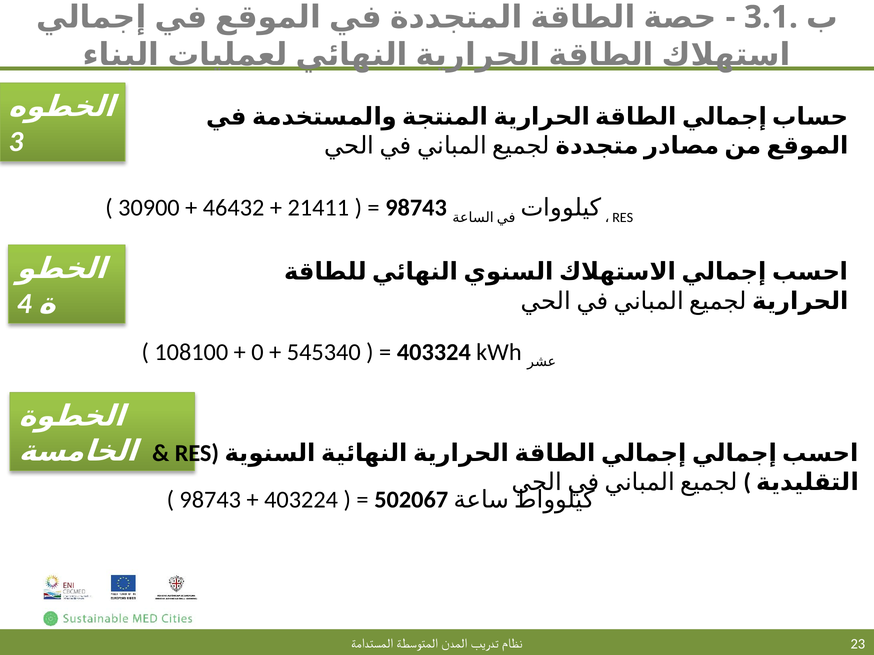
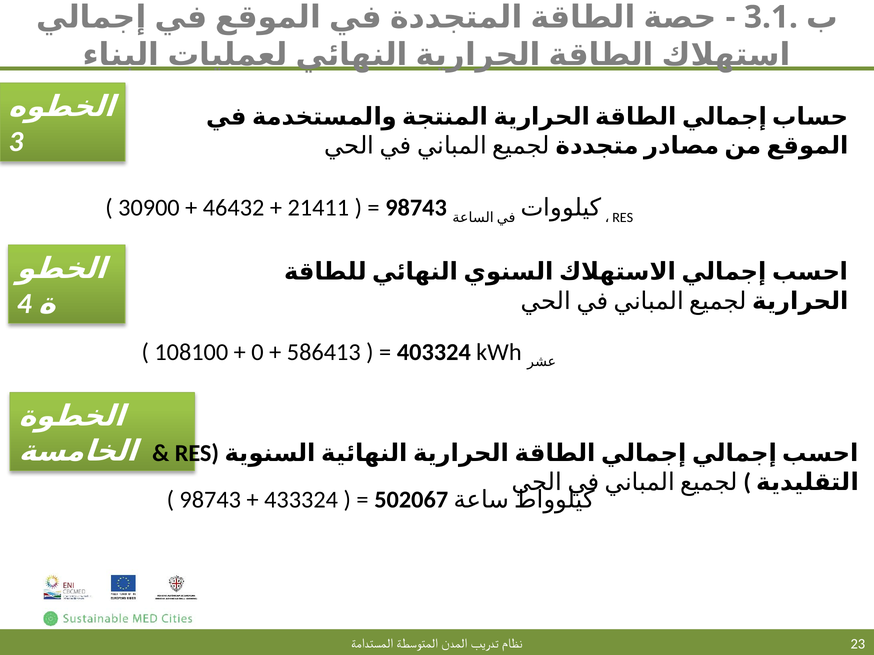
545340: 545340 -> 586413 (324, 352)
403224: 403224 -> 433324 (301, 500)
